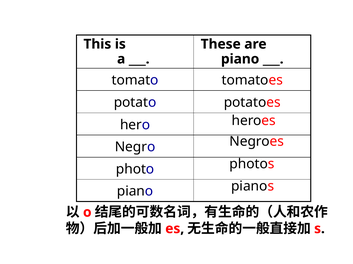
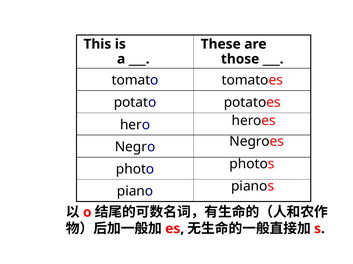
piano: piano -> those (240, 59)
